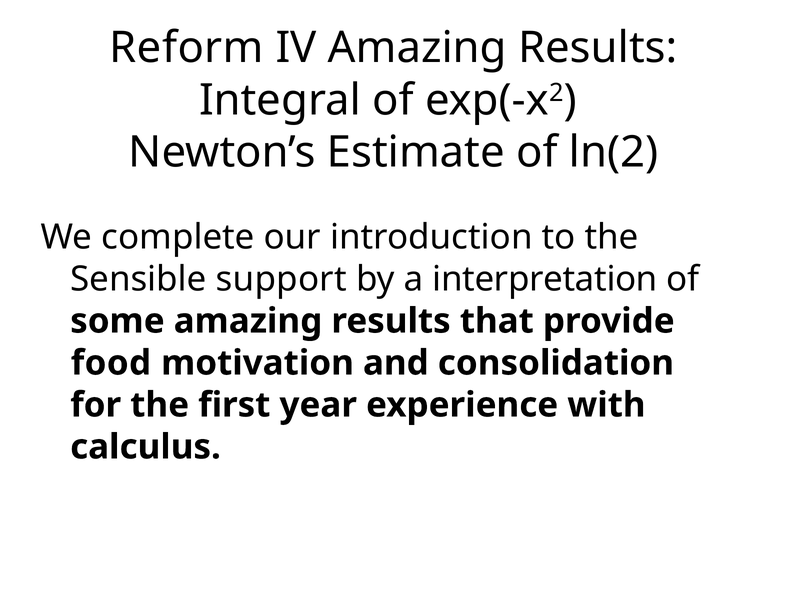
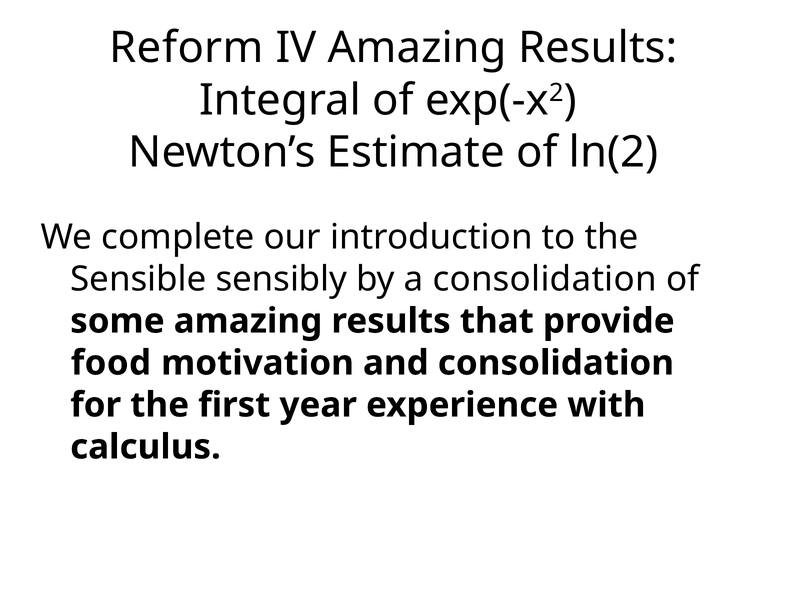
support: support -> sensibly (281, 279)
a interpretation: interpretation -> consolidation (545, 279)
